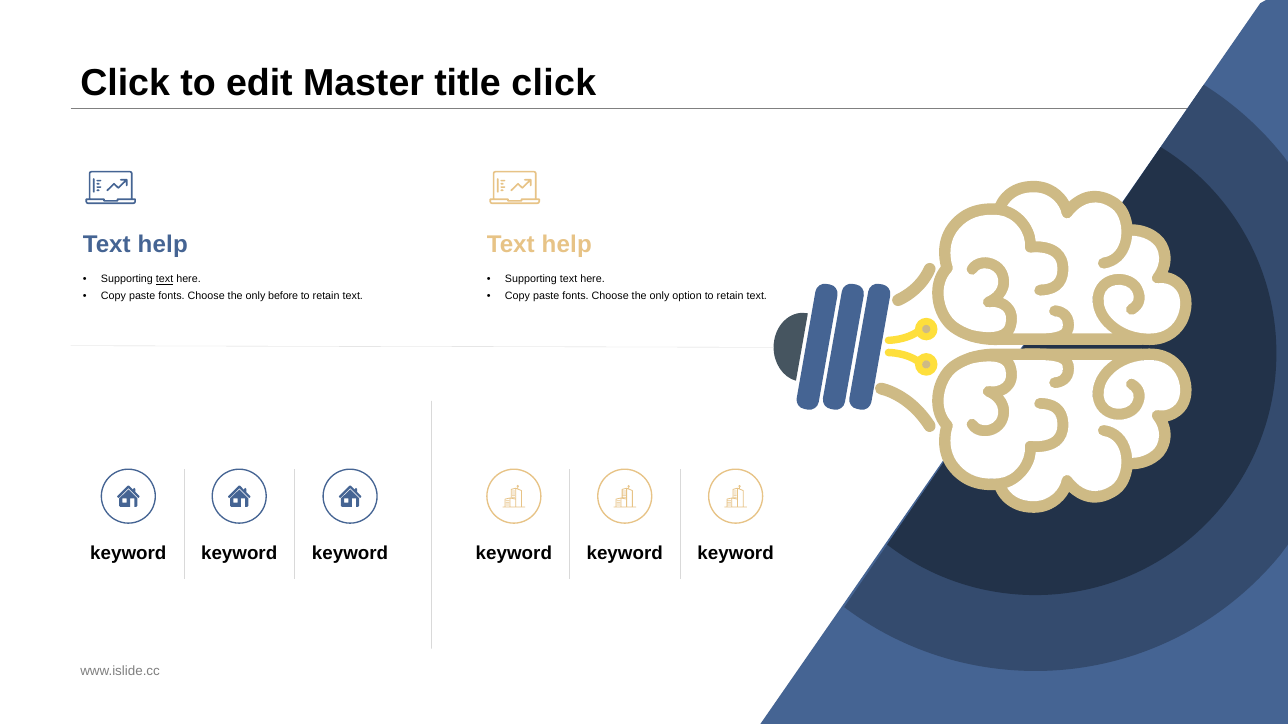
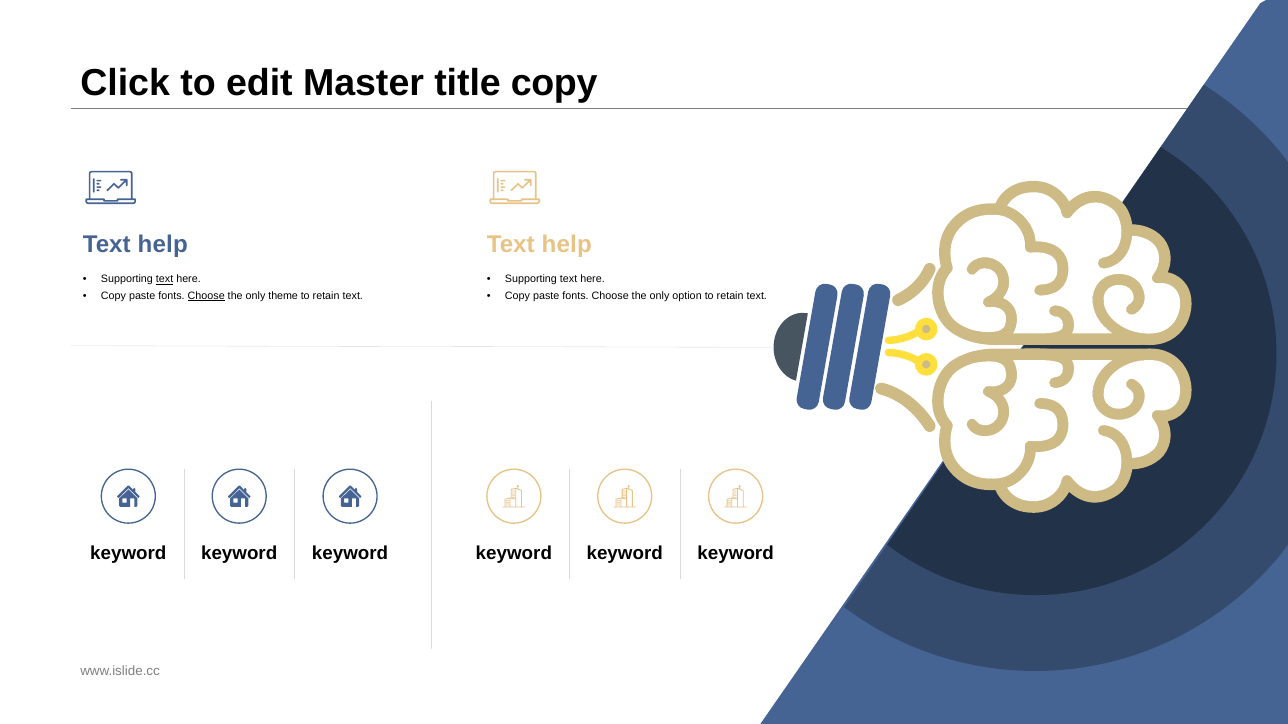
title click: click -> copy (554, 83)
Choose underline: none -> present (206, 296)
before: before -> theme (283, 296)
